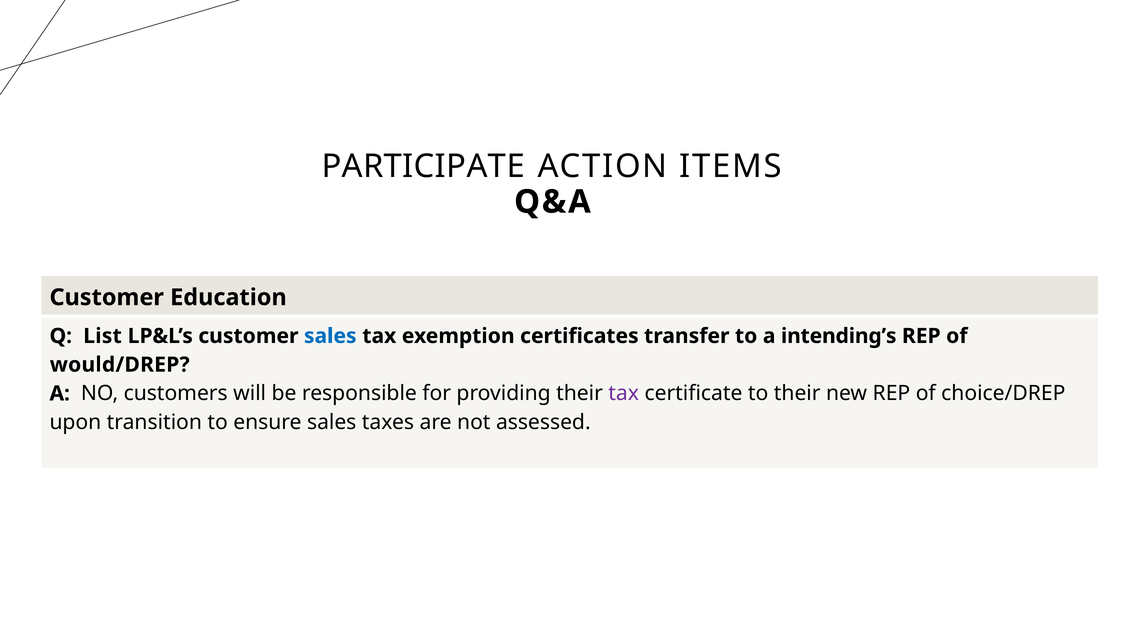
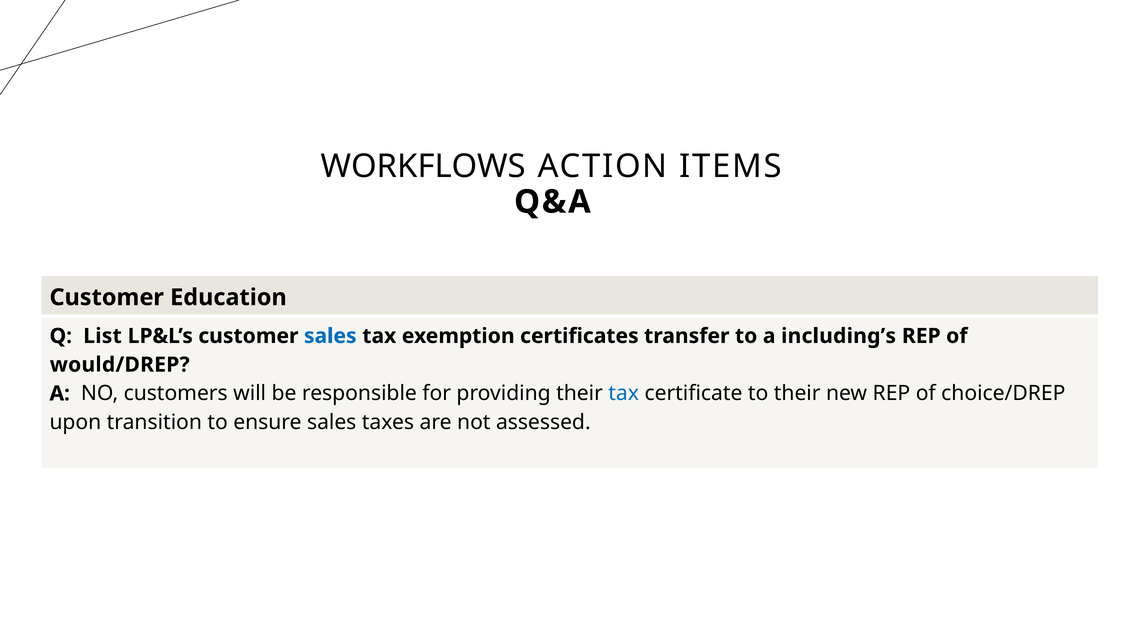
PARTICIPATE: PARTICIPATE -> WORKFLOWS (423, 167)
intending’s: intending’s -> including’s (839, 336)
tax colour: purple -> blue (624, 394)
